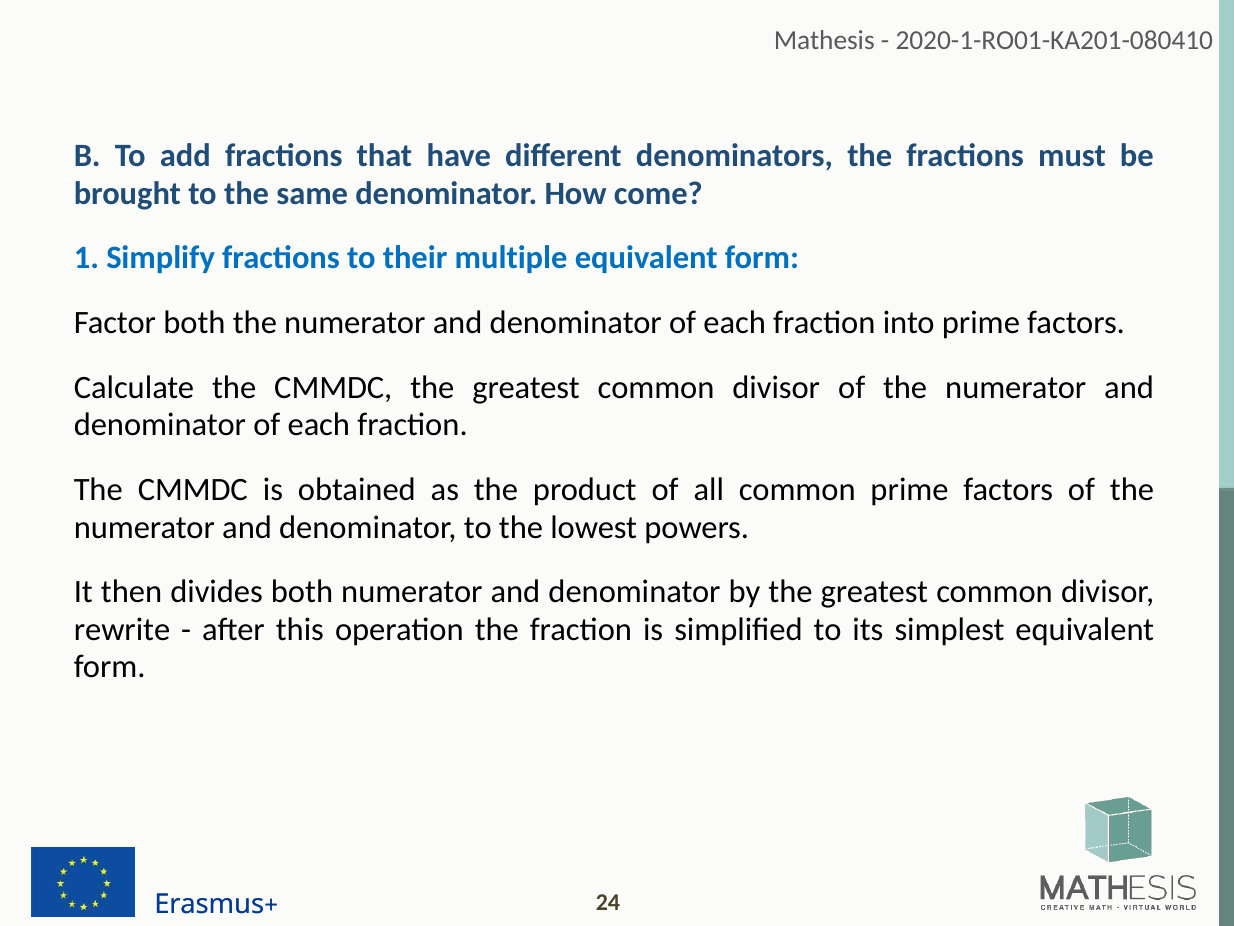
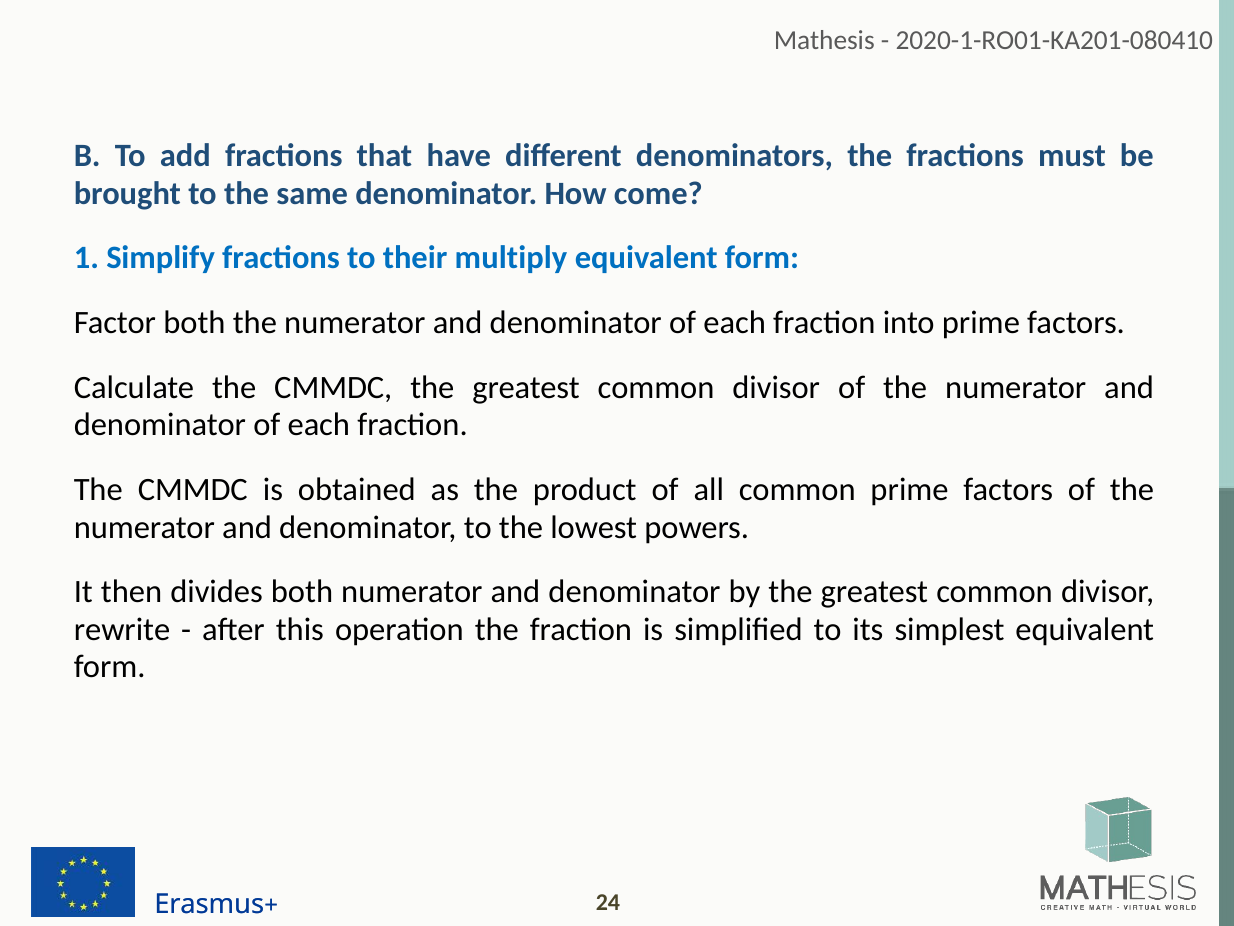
multiple: multiple -> multiply (511, 258)
